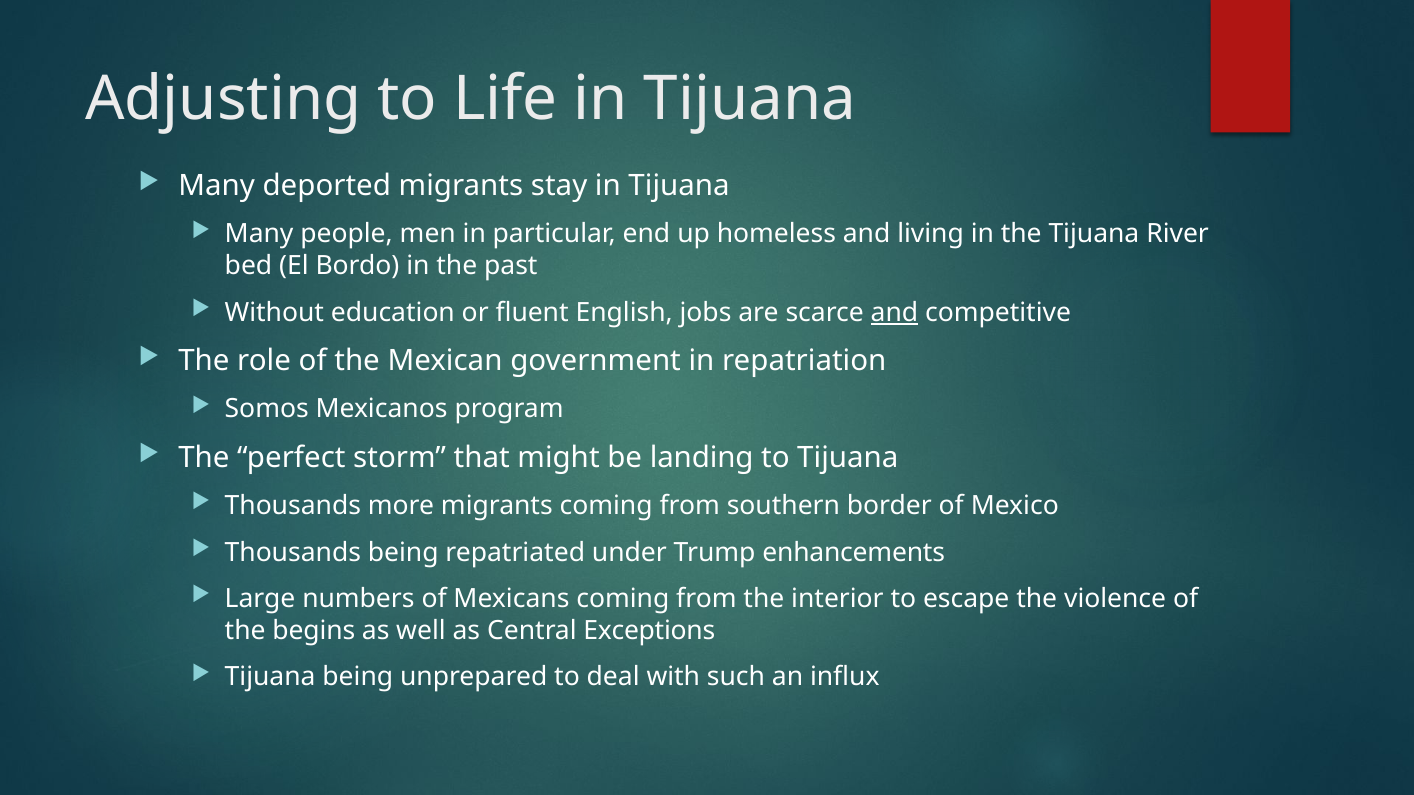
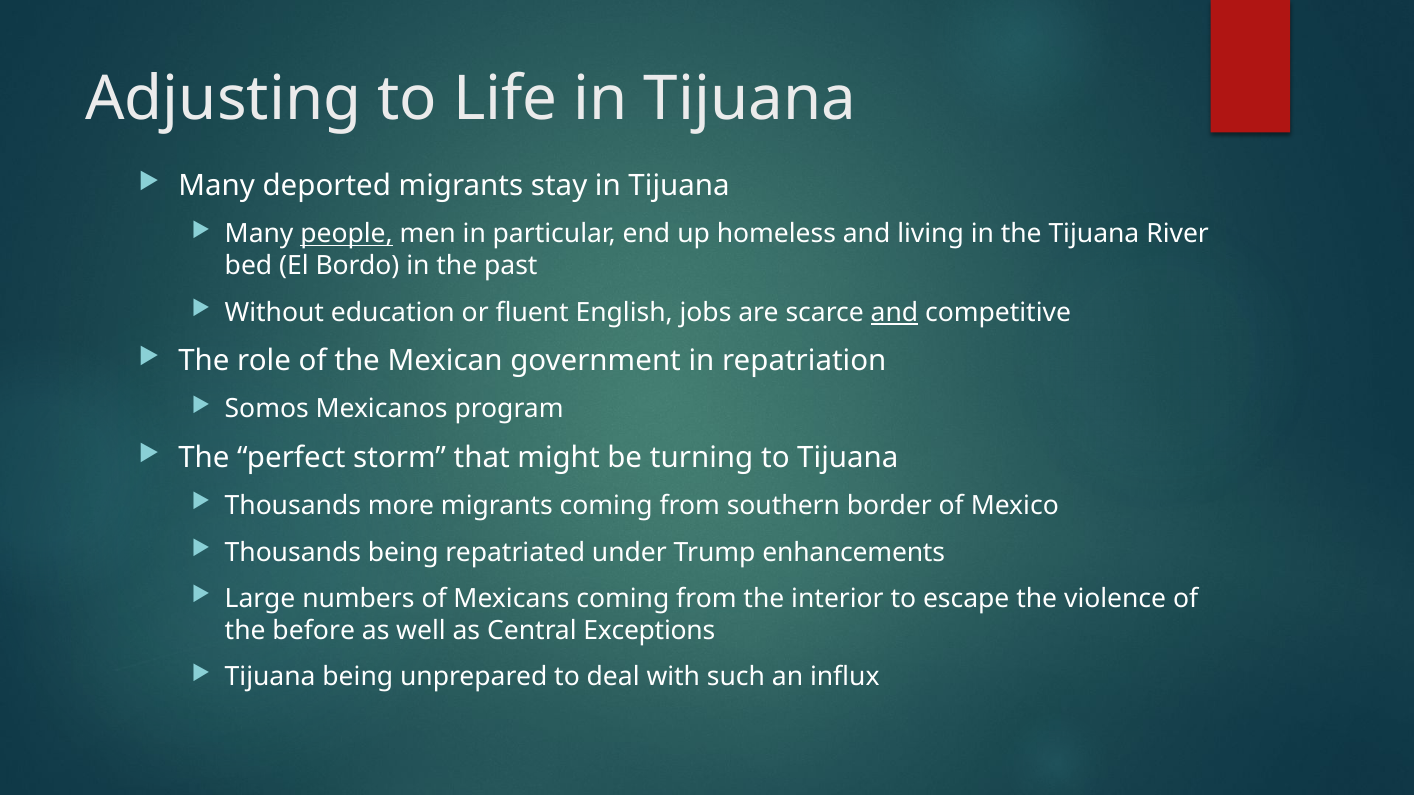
people underline: none -> present (347, 234)
landing: landing -> turning (702, 458)
begins: begins -> before (314, 631)
